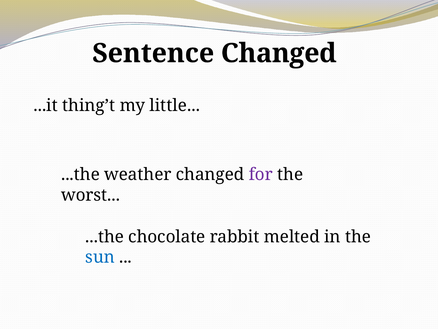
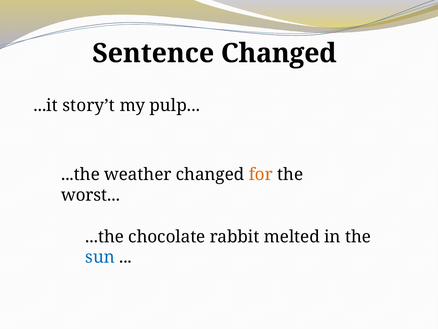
thing’t: thing’t -> story’t (89, 105)
little: little -> pulp (175, 105)
for colour: purple -> orange (261, 174)
